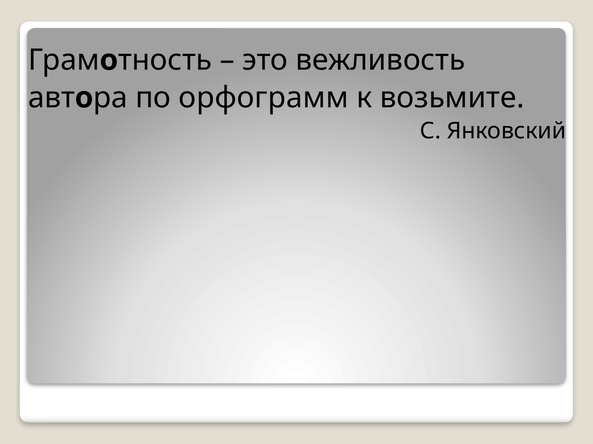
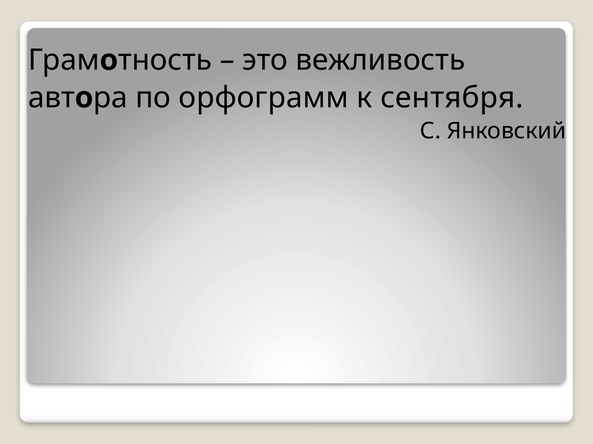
возьмите: возьмите -> сентября (452, 98)
